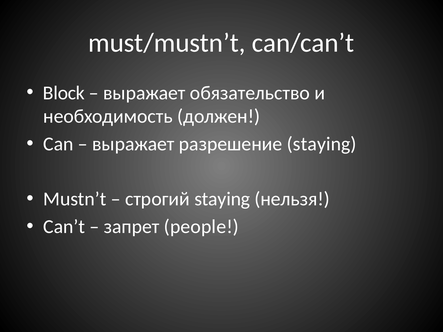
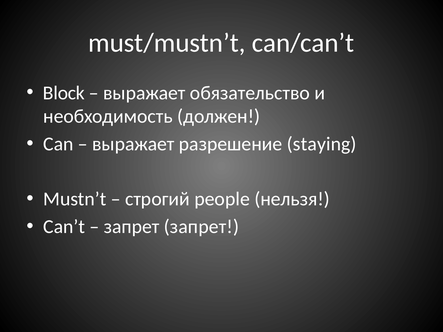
строгий staying: staying -> people (222, 199)
запрет people: people -> запрет (201, 227)
